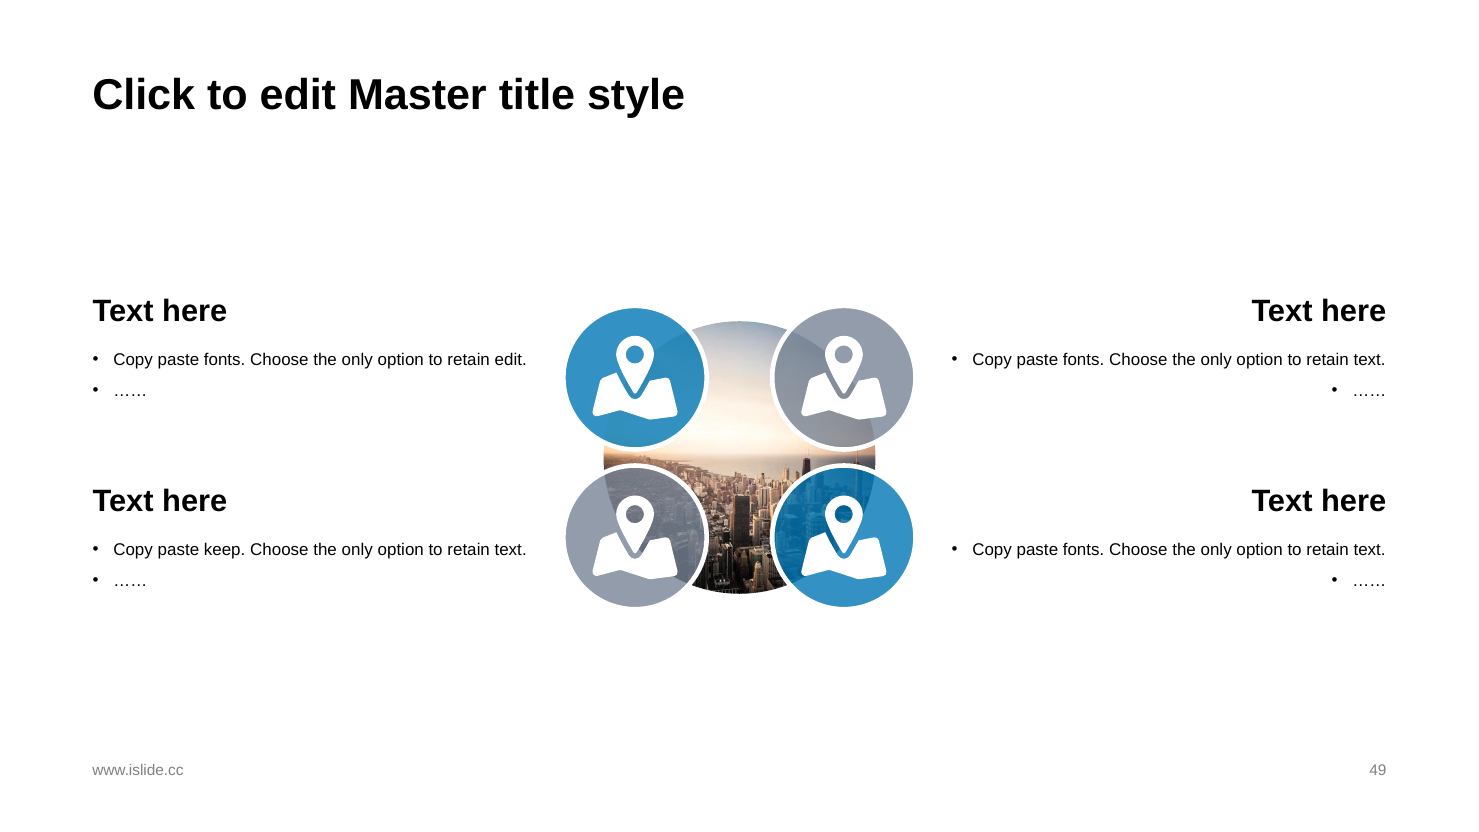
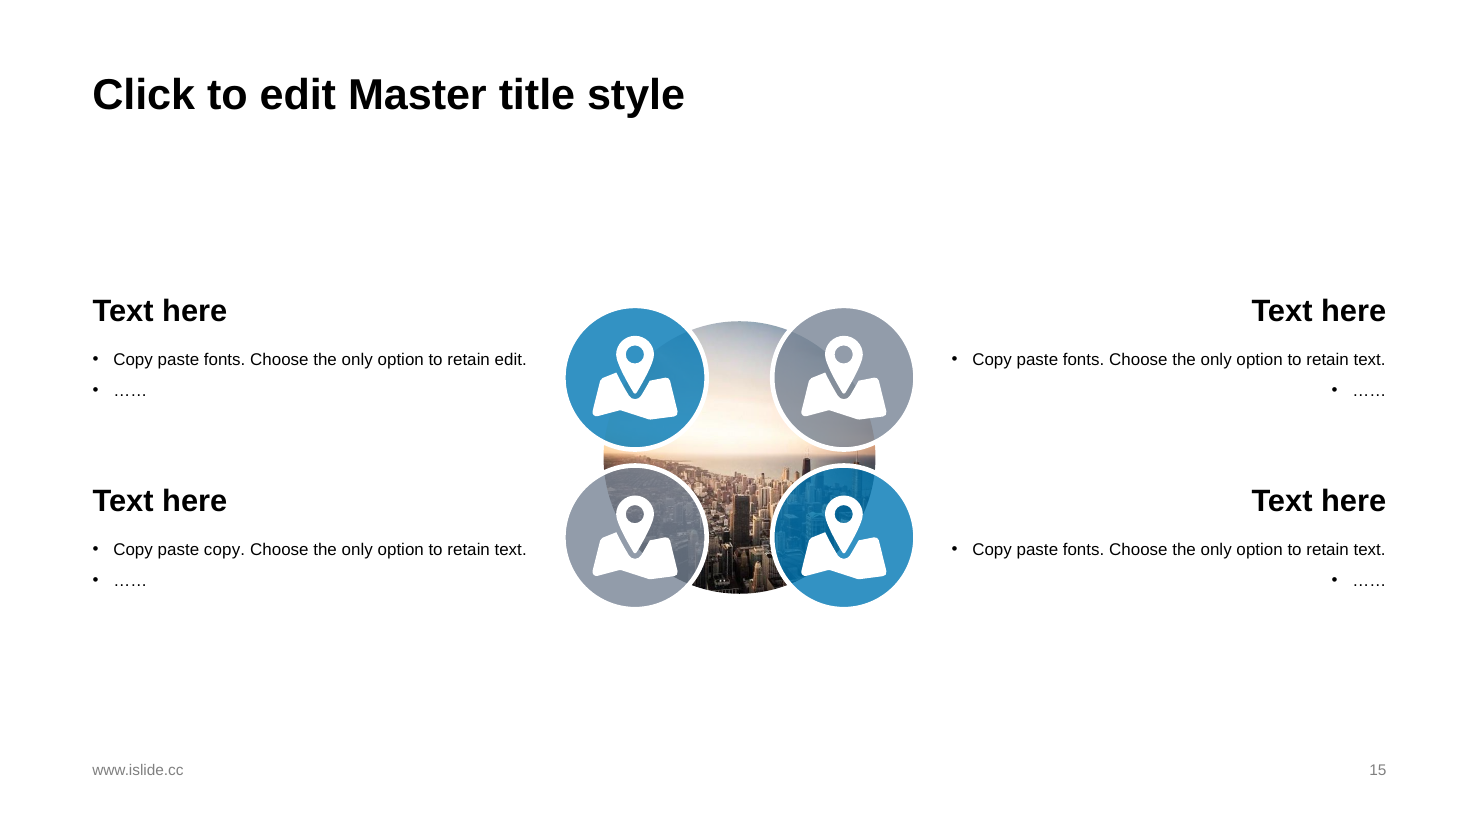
paste keep: keep -> copy (225, 550)
49: 49 -> 15 (1378, 771)
